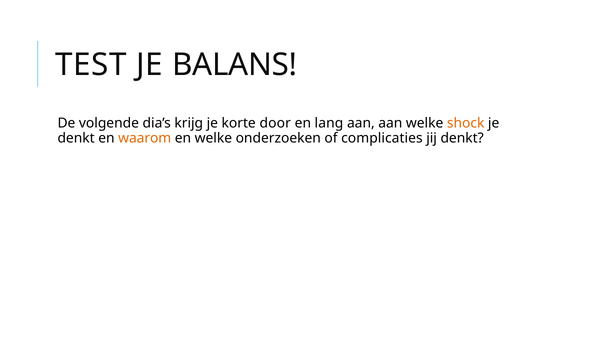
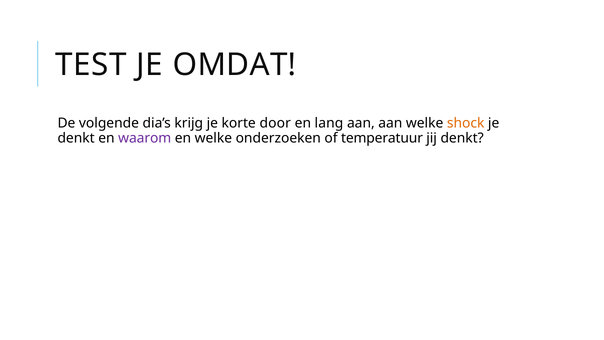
BALANS: BALANS -> OMDAT (235, 65)
waarom colour: orange -> purple (145, 138)
complicaties: complicaties -> temperatuur (382, 138)
